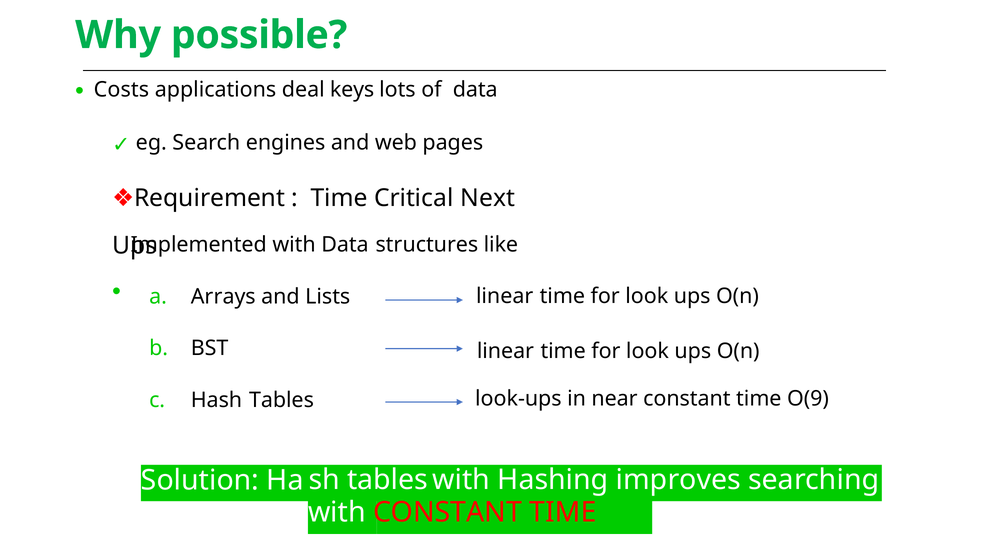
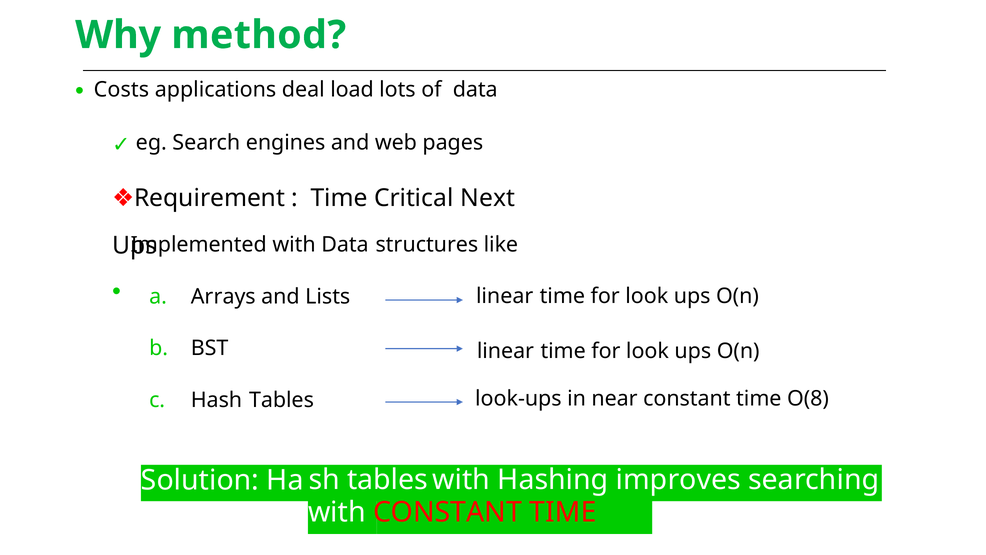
possible: possible -> method (259, 35)
keys: keys -> load (352, 90)
O(9: O(9 -> O(8 (808, 398)
